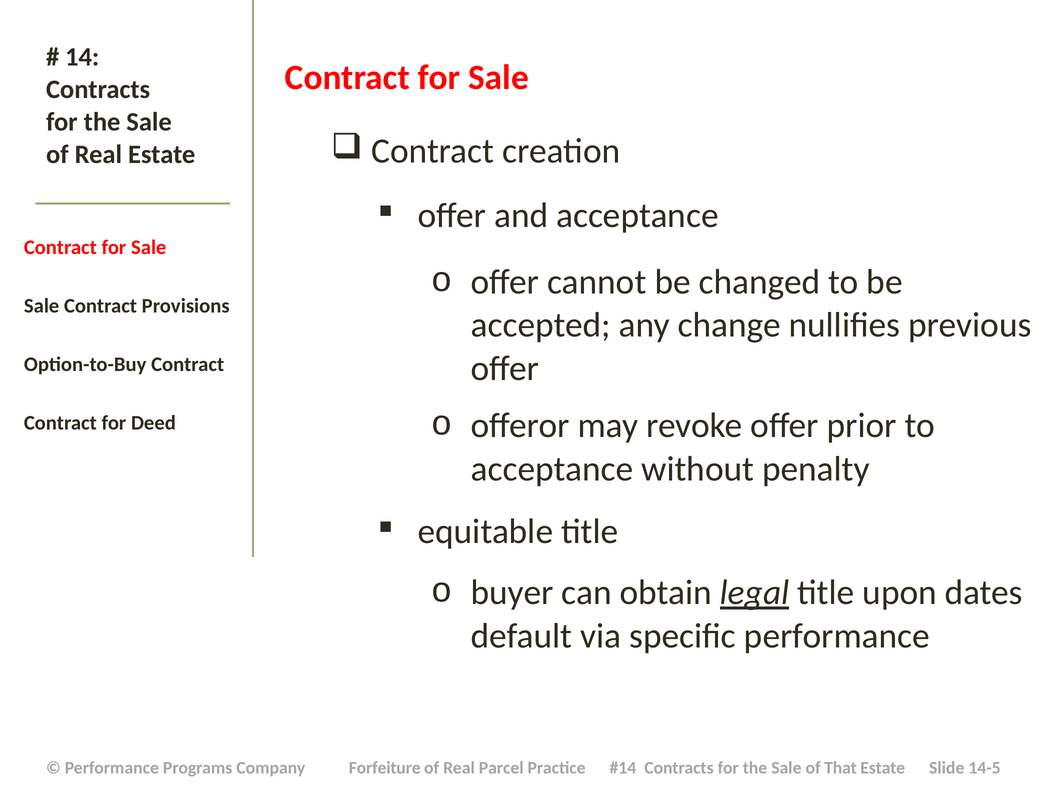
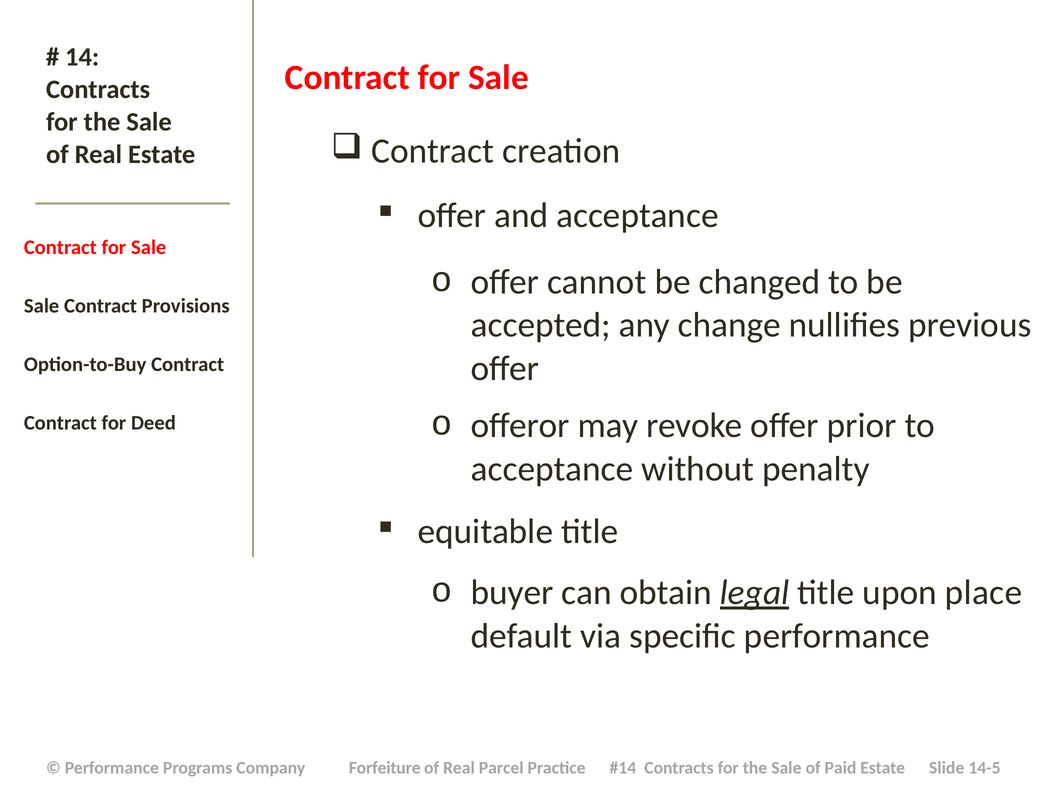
dates: dates -> place (983, 593)
That: That -> Paid (840, 769)
